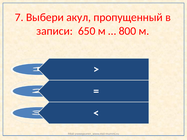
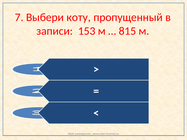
акул: акул -> коту (79, 17)
650: 650 -> 153 (87, 31)
800: 800 -> 815 (127, 31)
